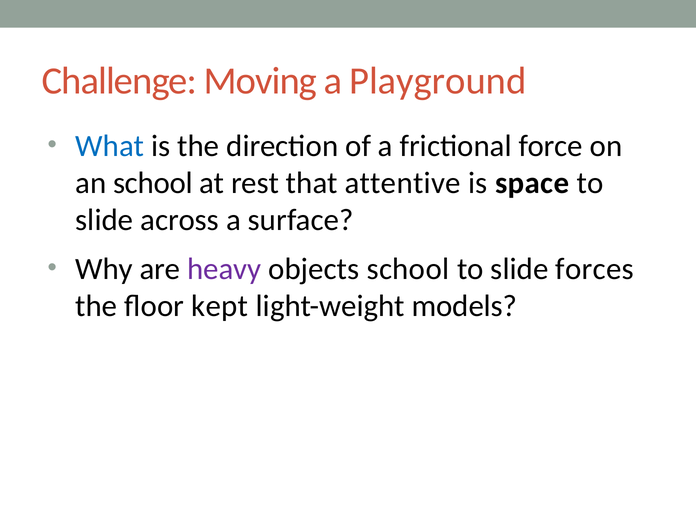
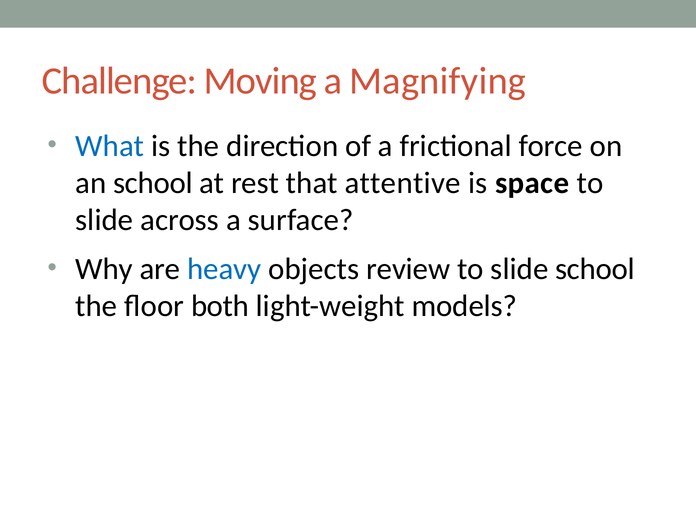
Playground: Playground -> Magnifying (438, 81)
heavy colour: purple -> blue (224, 269)
objects school: school -> review (408, 269)
slide forces: forces -> school (595, 269)
kept: kept -> both (220, 306)
